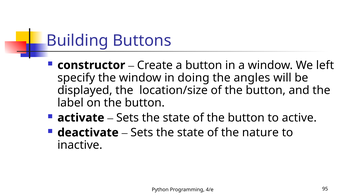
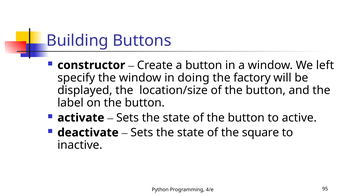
angles: angles -> factory (252, 78)
nature: nature -> square (260, 132)
